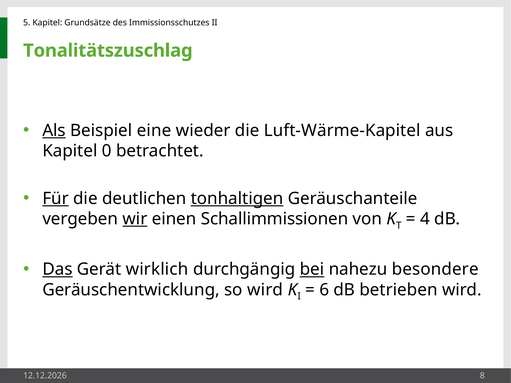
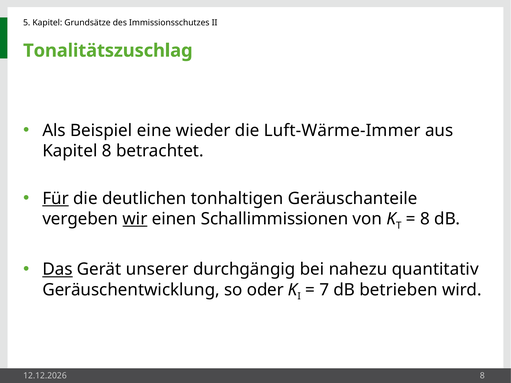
Als underline: present -> none (54, 130)
Luft-Wärme-Kapitel: Luft-Wärme-Kapitel -> Luft-Wärme-Immer (342, 130)
Kapitel 0: 0 -> 8 (107, 151)
tonhaltigen underline: present -> none (237, 199)
4: 4 -> 8 (425, 219)
wirklich: wirklich -> unserer (157, 270)
bei underline: present -> none (312, 270)
besondere: besondere -> quantitativ (435, 270)
so wird: wird -> oder (265, 290)
6: 6 -> 7 (324, 290)
